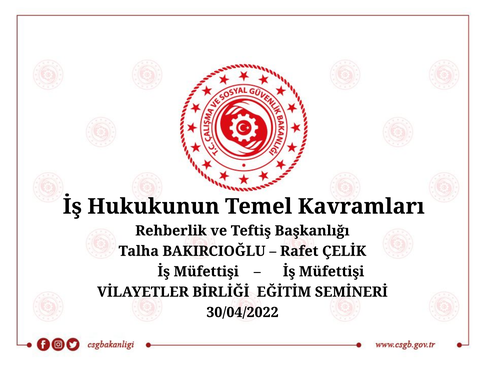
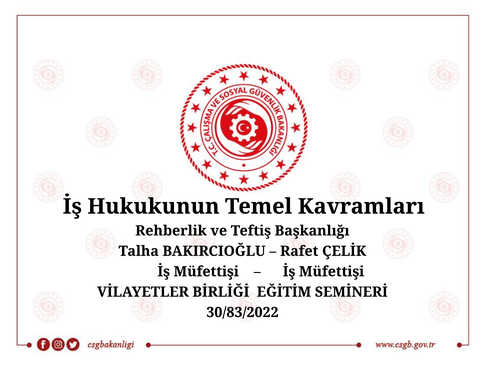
30/04/2022: 30/04/2022 -> 30/83/2022 (242, 313)
